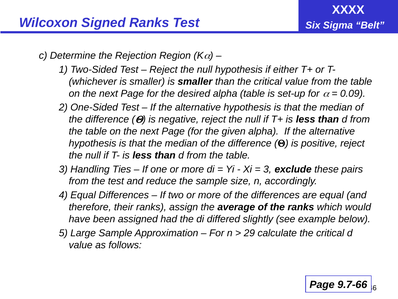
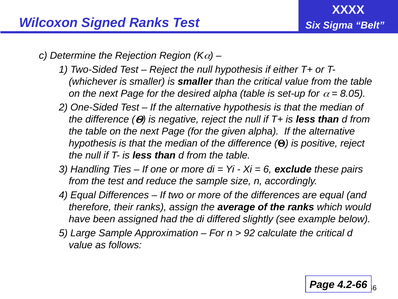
0.09: 0.09 -> 8.05 (353, 93)
3: 3 -> 6 (267, 169)
29: 29 -> 92 (249, 233)
9.7-66: 9.7-66 -> 4.2-66 (352, 284)
